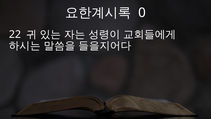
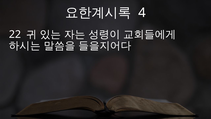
0: 0 -> 4 (142, 13)
